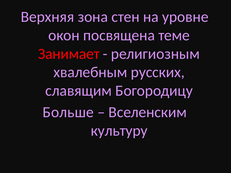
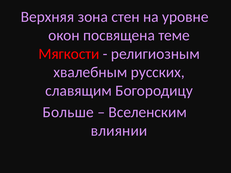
Занимает: Занимает -> Мягкости (69, 54)
культуру: культуру -> влиянии (119, 131)
